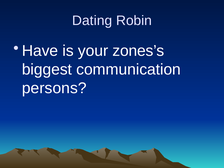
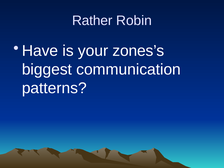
Dating: Dating -> Rather (92, 21)
persons: persons -> patterns (54, 88)
